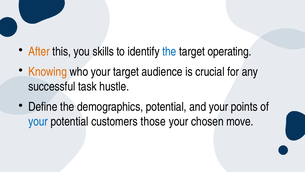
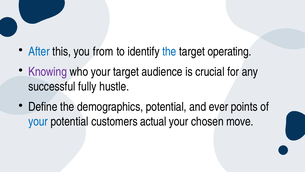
After colour: orange -> blue (39, 51)
skills: skills -> from (103, 51)
Knowing colour: orange -> purple (48, 72)
task: task -> fully (87, 86)
and your: your -> ever (219, 107)
those: those -> actual (153, 121)
